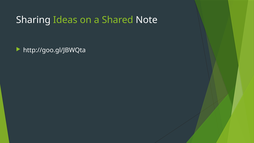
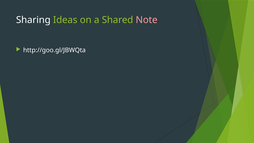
Note colour: white -> pink (147, 20)
